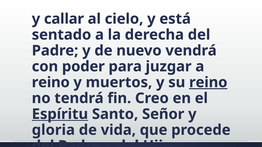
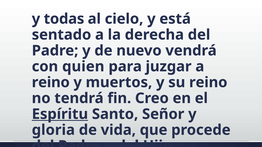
callar: callar -> todas (64, 19)
poder: poder -> quien (83, 67)
reino underline: present -> none (208, 83)
